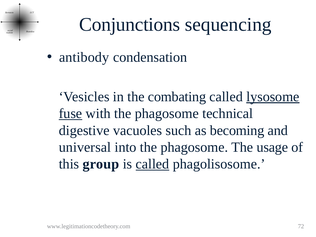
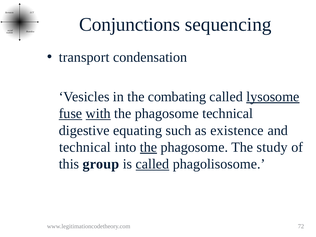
antibody: antibody -> transport (84, 57)
with underline: none -> present (98, 114)
vacuoles: vacuoles -> equating (138, 130)
becoming: becoming -> existence (237, 130)
universal: universal -> technical (85, 147)
the underline: none -> present (149, 147)
usage: usage -> study (272, 147)
